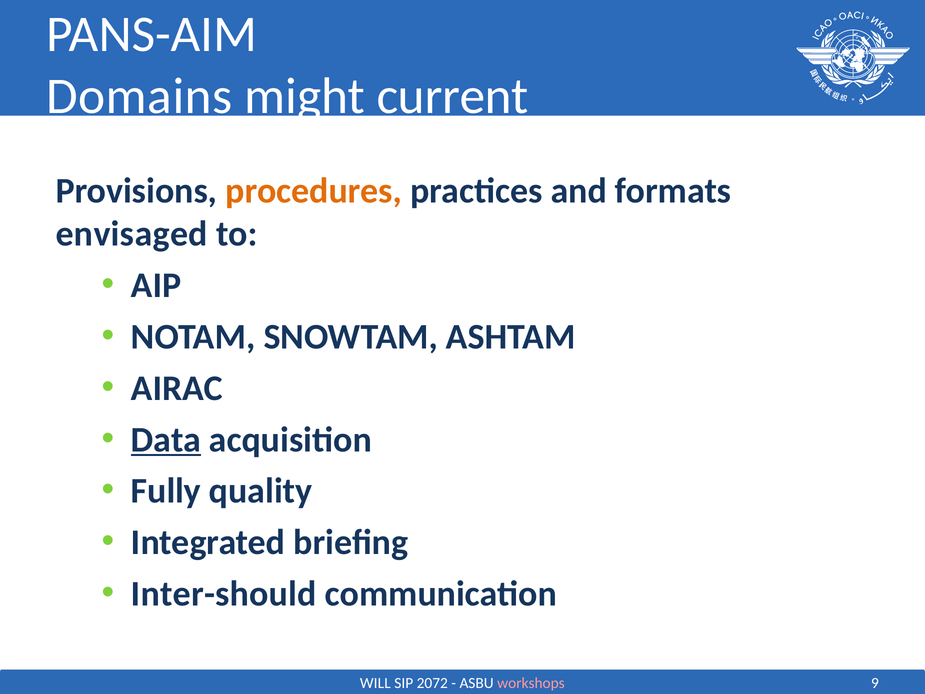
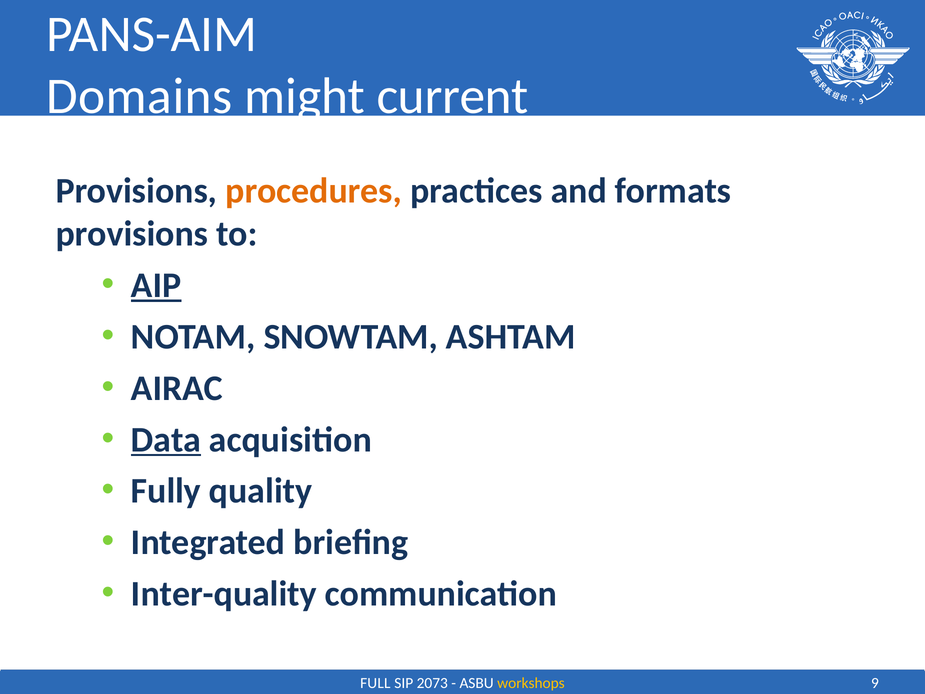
envisaged: envisaged -> provisions (132, 234)
AIP underline: none -> present (156, 285)
Inter-should: Inter-should -> Inter-quality (224, 594)
WILL: WILL -> FULL (375, 683)
2072: 2072 -> 2073 (432, 683)
workshops colour: pink -> yellow (531, 683)
